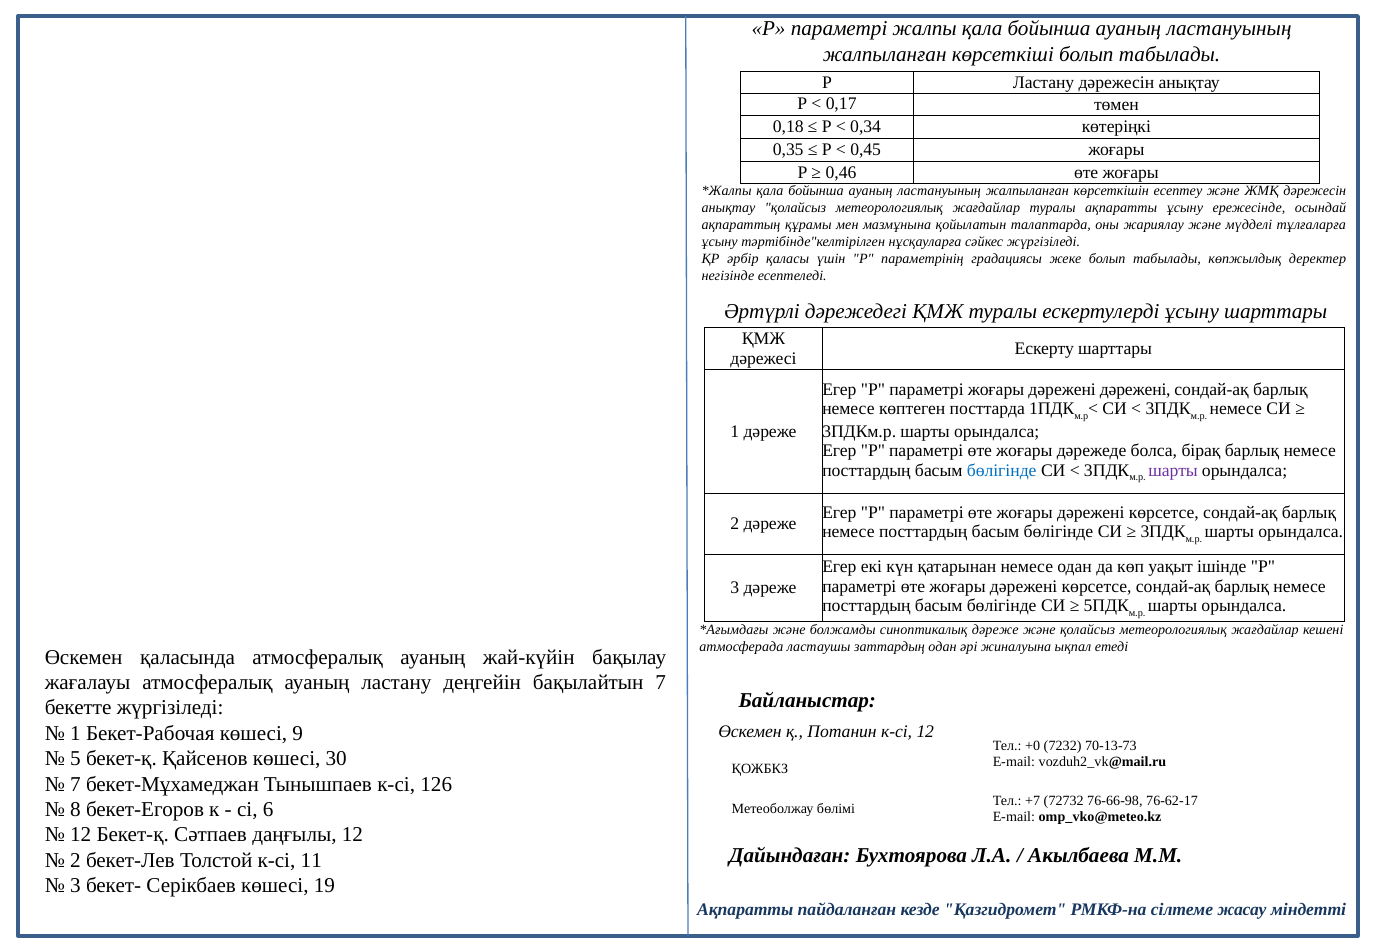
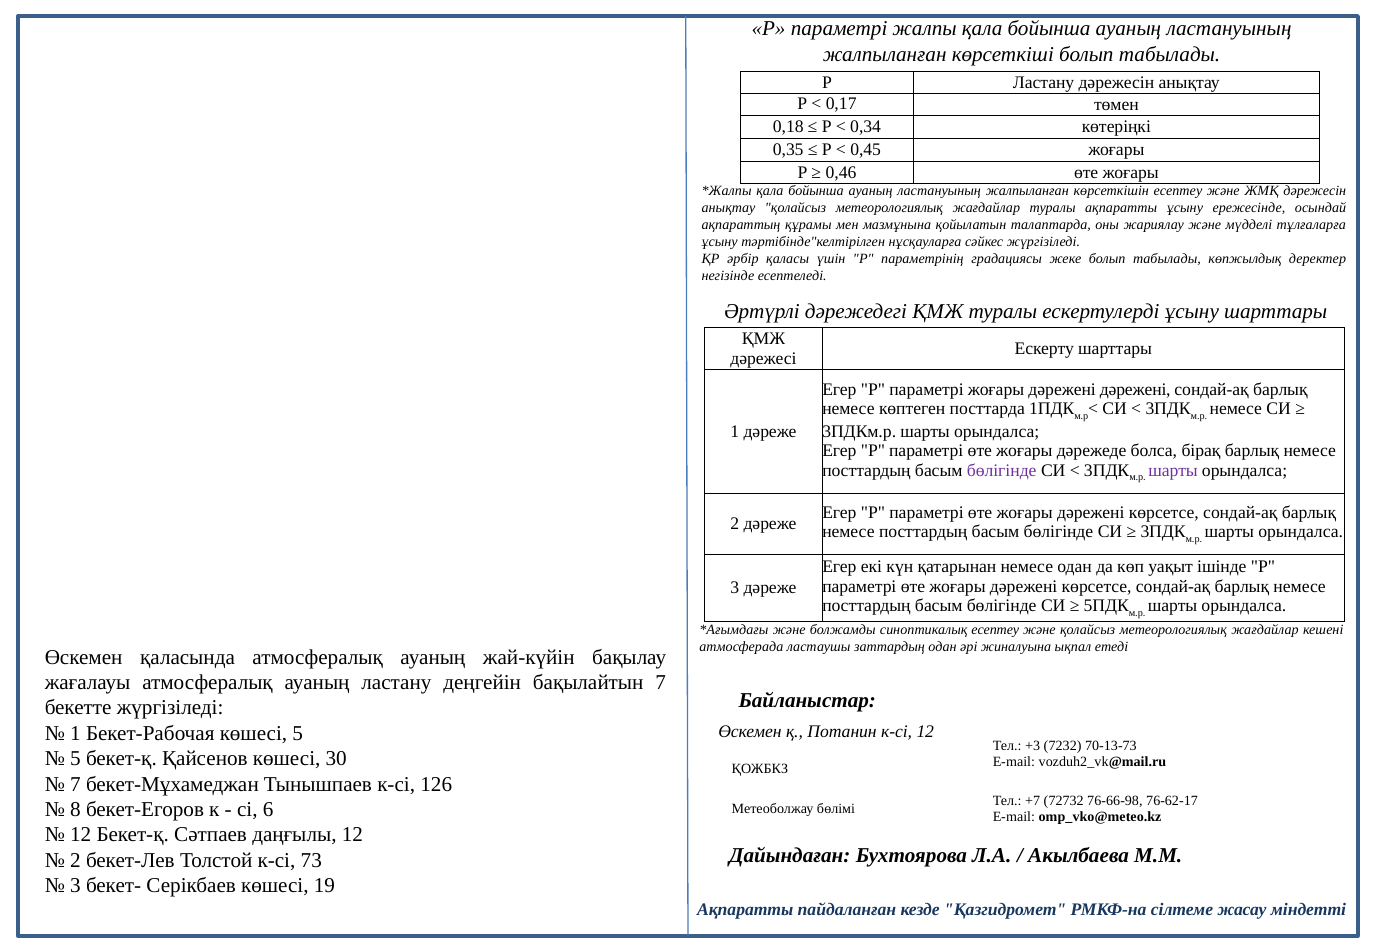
бөлігінде colour: blue -> purple (1002, 471)
синоптикалық дәреже: дәреже -> есептеу (995, 630)
көшесі 9: 9 -> 5 (298, 734)
+0: +0 -> +3 (1033, 746)
11: 11 -> 73 (311, 861)
